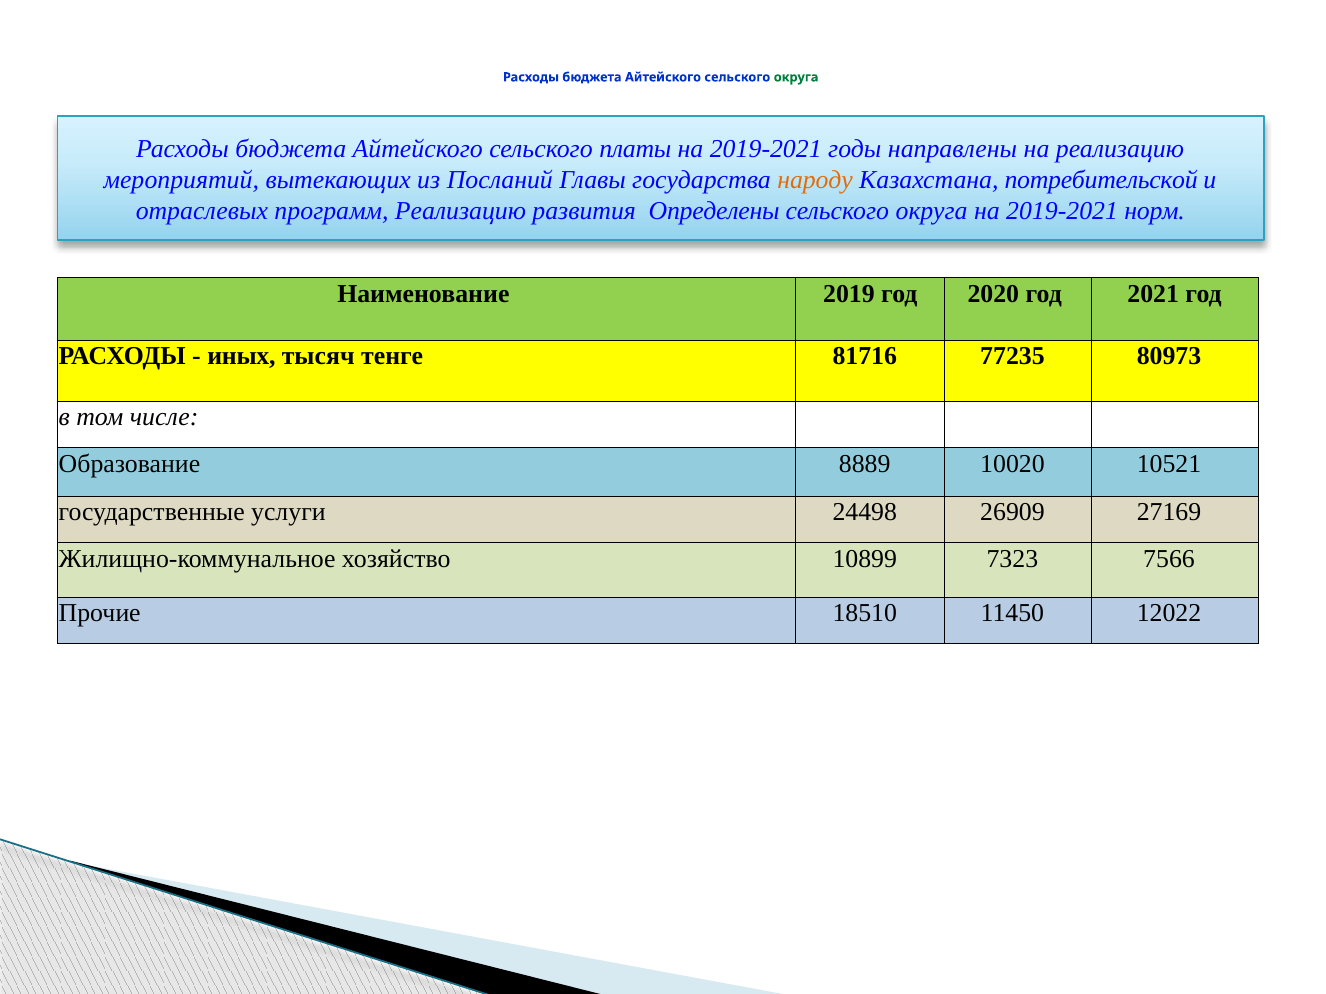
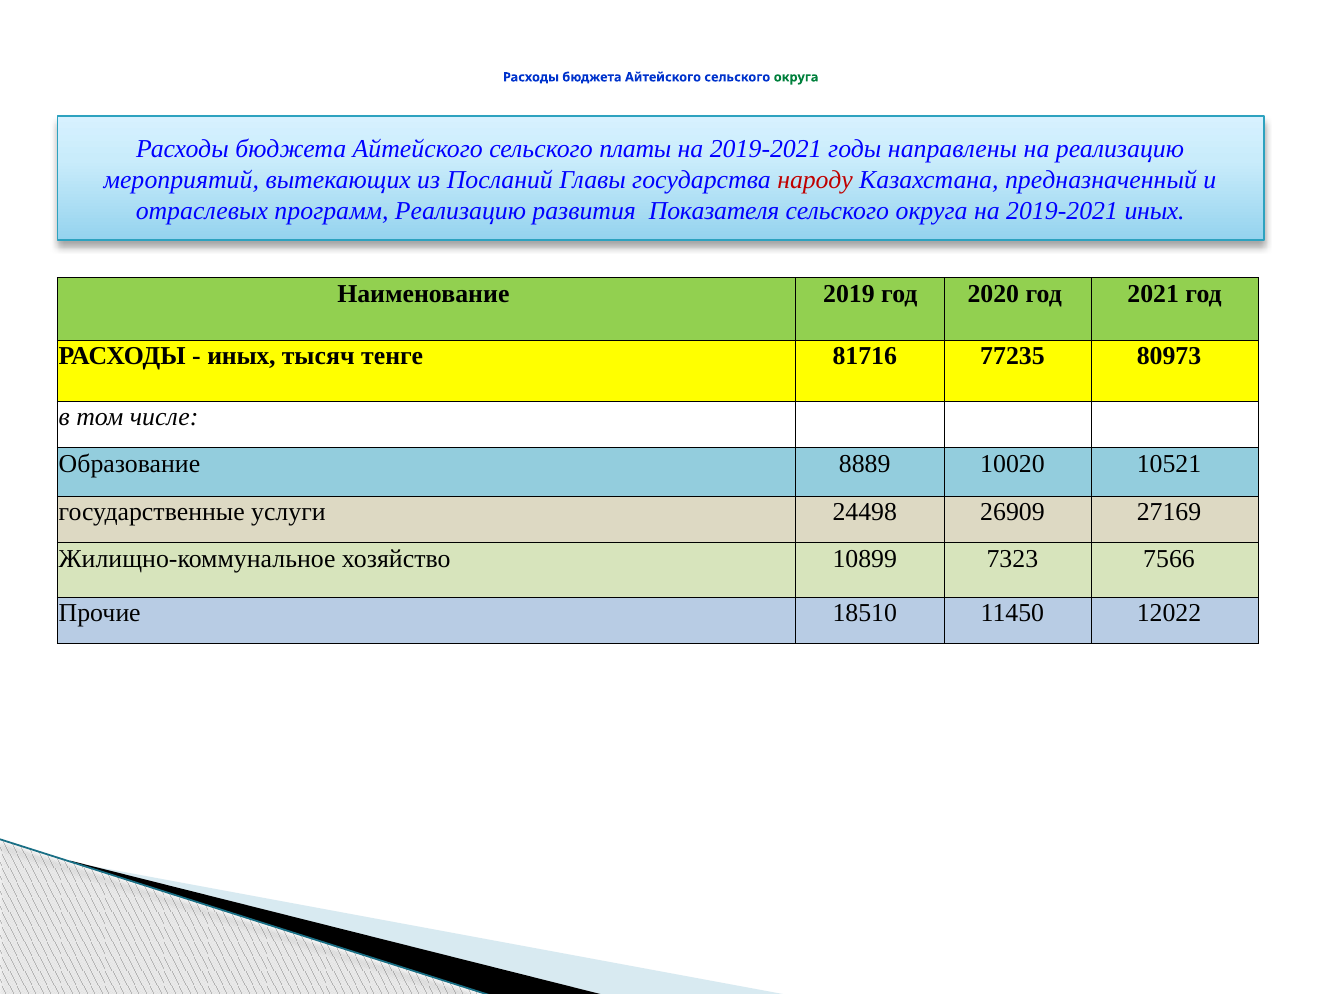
народу colour: orange -> red (815, 180)
потребительской: потребительской -> предназначенный (1101, 180)
Определены: Определены -> Показателя (714, 211)
2019-2021 норм: норм -> иных (1155, 211)
